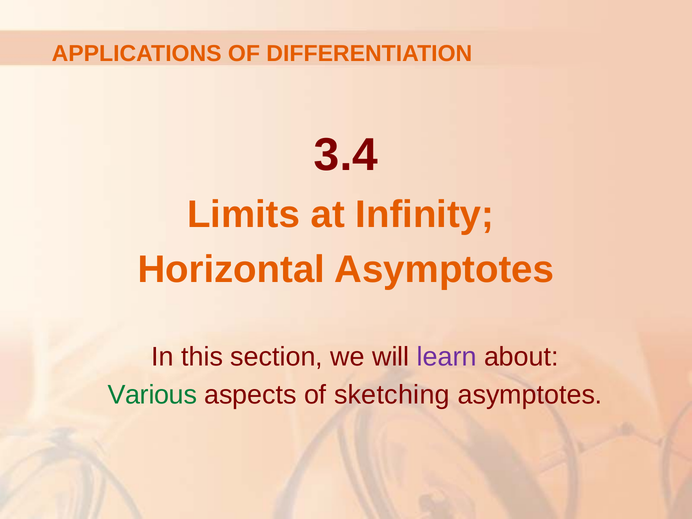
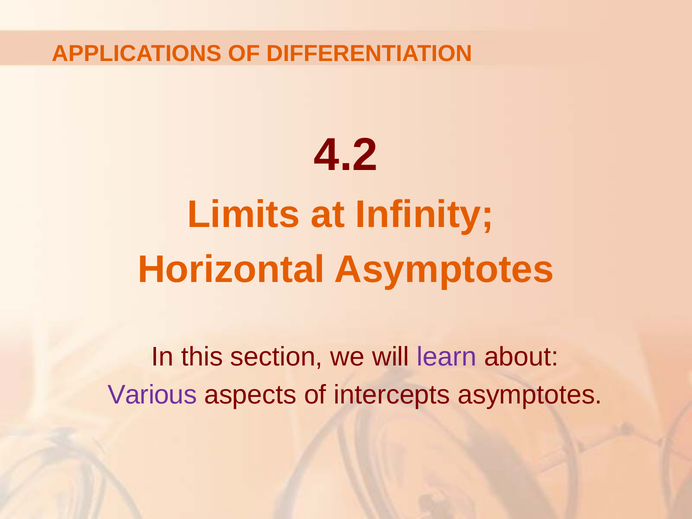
3.4: 3.4 -> 4.2 (346, 155)
Various colour: green -> purple (152, 395)
sketching: sketching -> intercepts (392, 395)
